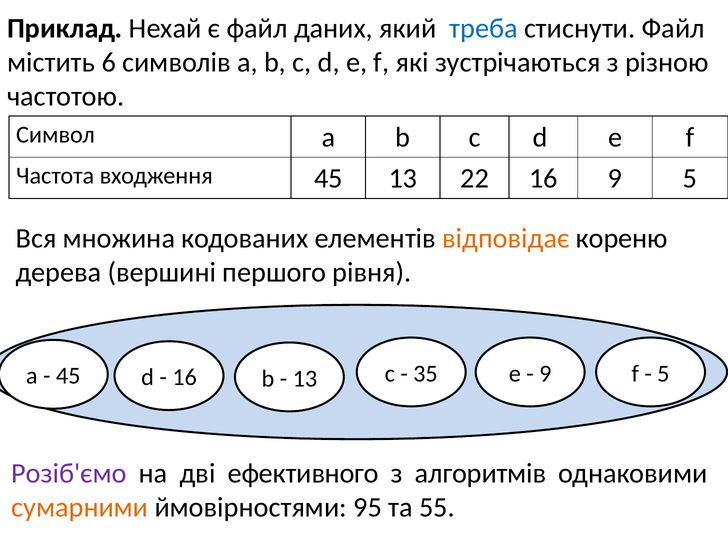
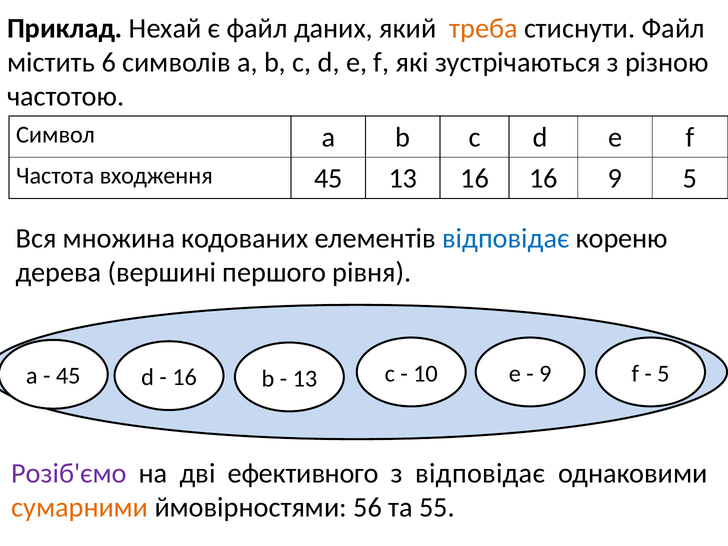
треба colour: blue -> orange (484, 28)
13 22: 22 -> 16 (475, 178)
відповідає colour: orange -> blue (506, 238)
35: 35 -> 10 (425, 374)
з алгоритмів: алгоритмів -> відповідає (480, 473)
95: 95 -> 56 (368, 507)
